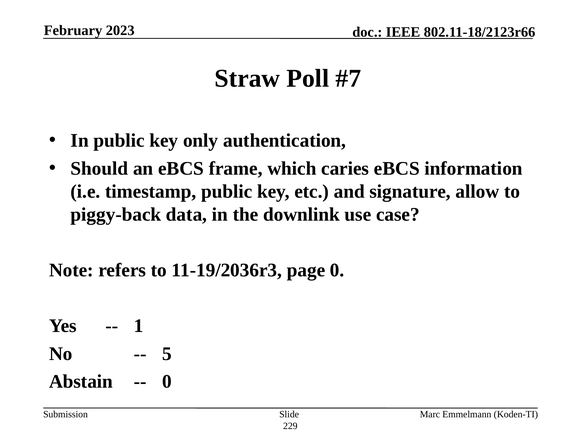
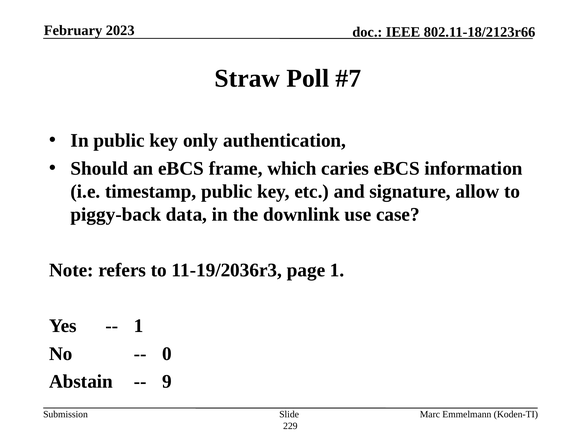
page 0: 0 -> 1 (337, 270)
5: 5 -> 0 (167, 354)
0: 0 -> 9 (167, 382)
